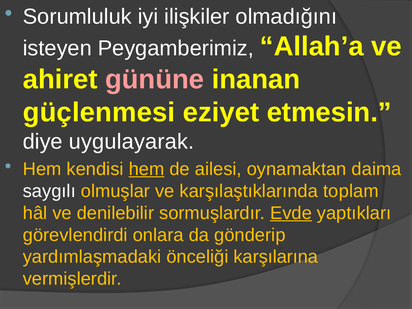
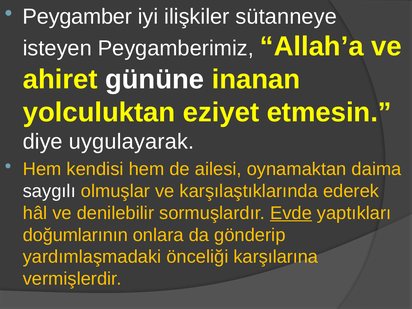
Sorumluluk: Sorumluluk -> Peygamber (77, 17)
olmadığını: olmadığını -> sütanneye (286, 17)
gününe colour: pink -> white (155, 79)
güçlenmesi: güçlenmesi -> yolculuktan (99, 112)
hem underline: present -> none (146, 169)
toplam: toplam -> ederek (351, 191)
görevlendirdi: görevlendirdi -> doğumlarının (75, 235)
